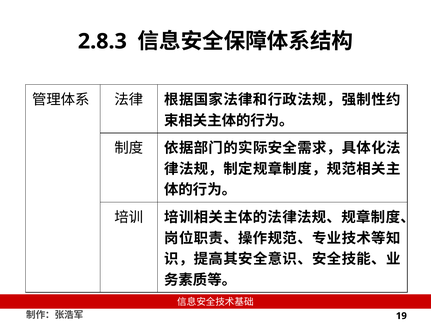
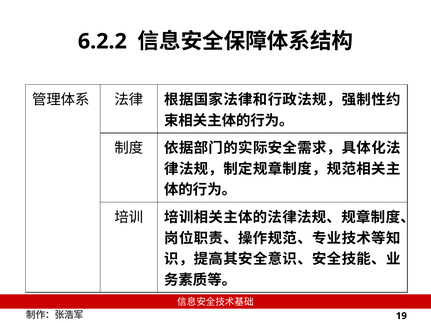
2.8.3: 2.8.3 -> 6.2.2 (102, 41)
